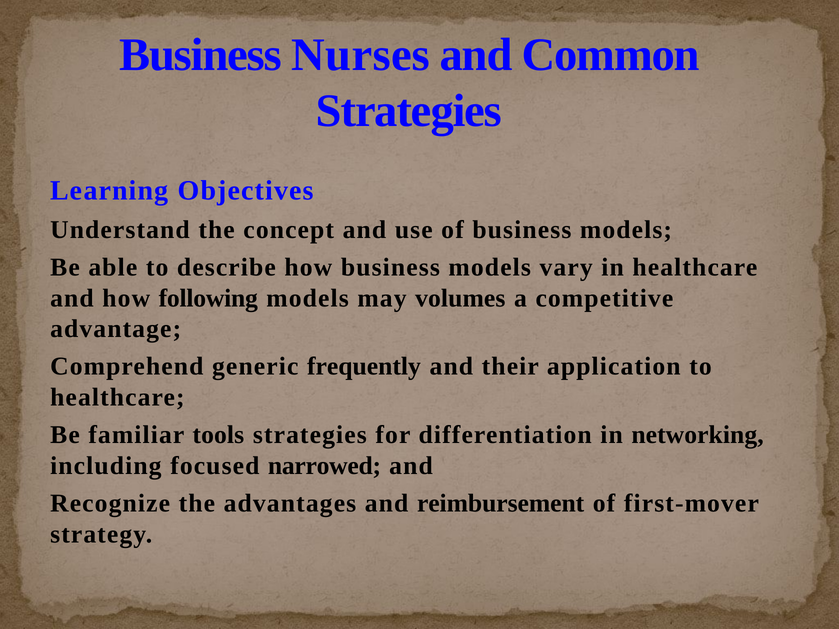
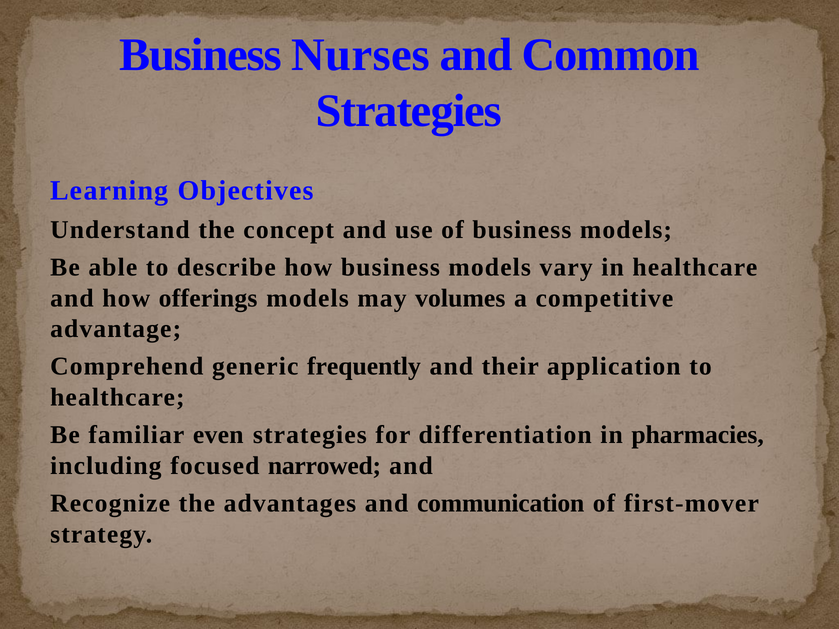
following: following -> offerings (208, 298)
tools: tools -> even (218, 435)
networking: networking -> pharmacies (698, 435)
reimbursement: reimbursement -> communication (501, 504)
